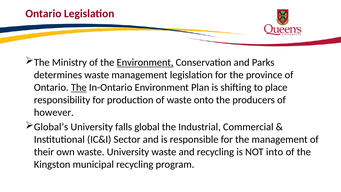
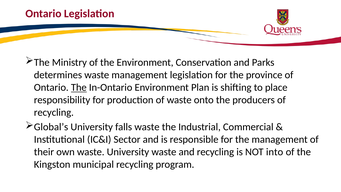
Environment underline: present -> none (145, 62)
however: however -> recycling (54, 112)
falls global: global -> waste (147, 127)
